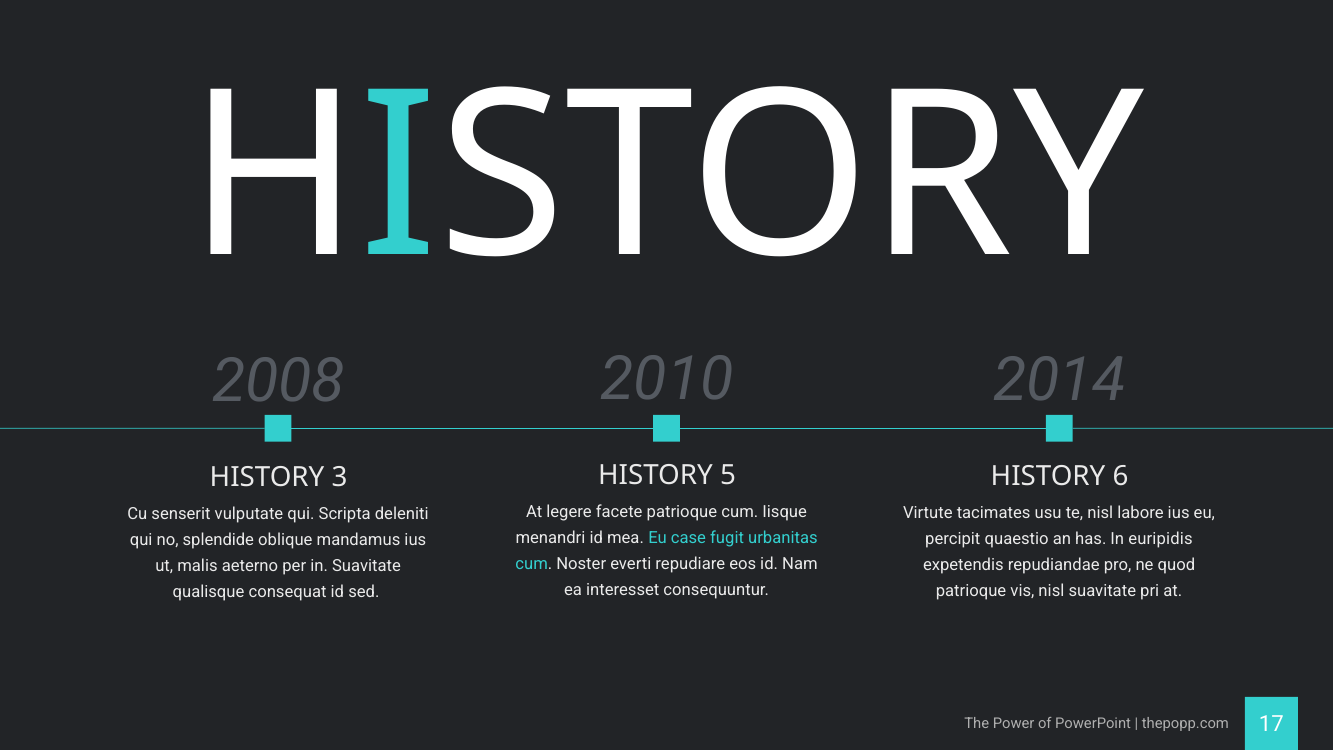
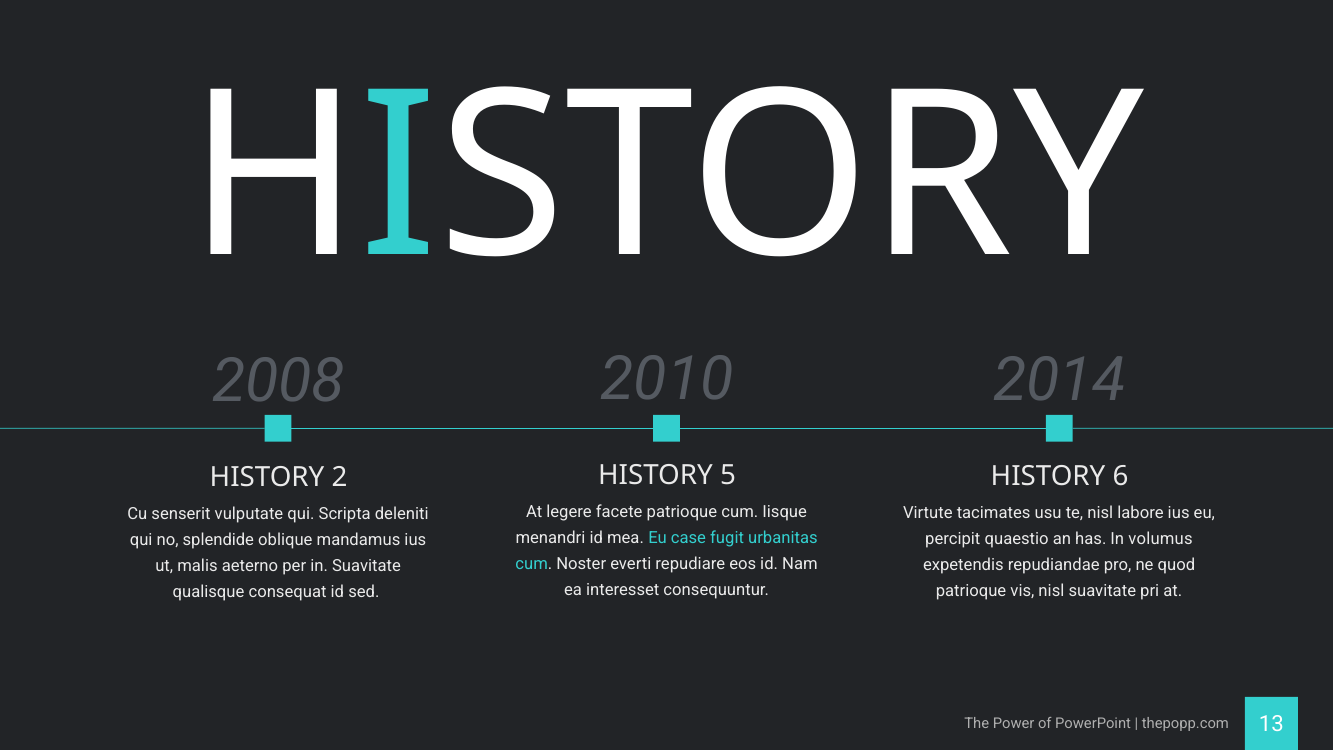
3: 3 -> 2 (340, 477)
euripidis: euripidis -> volumus (1161, 539)
17: 17 -> 13 (1271, 724)
